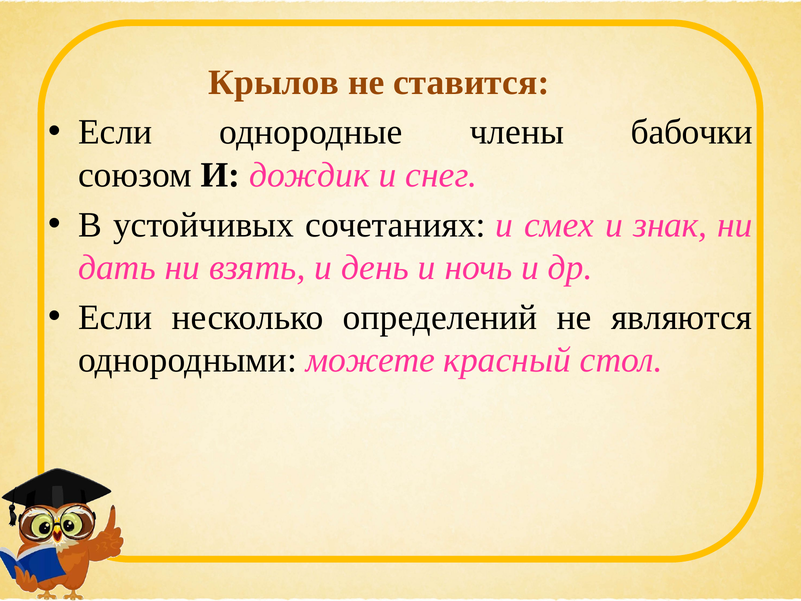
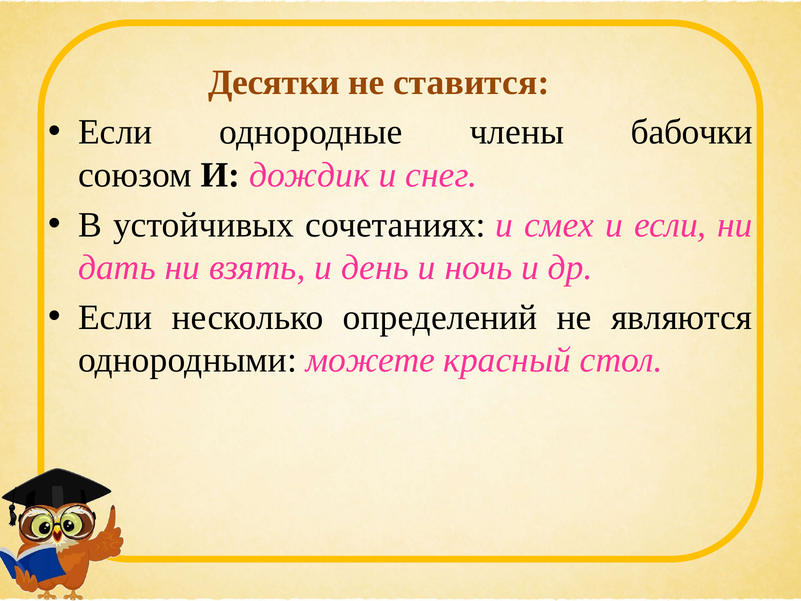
Крылов: Крылов -> Десятки (274, 82)
и знак: знак -> если (670, 225)
